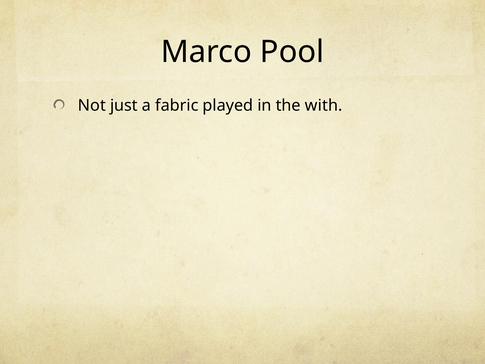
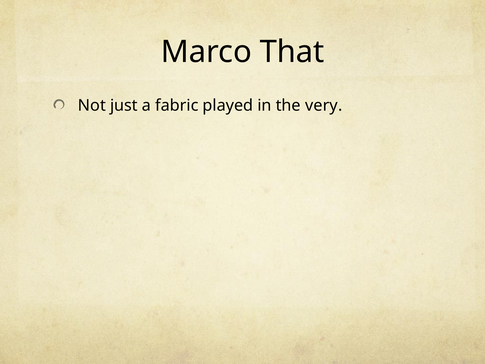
Pool: Pool -> That (292, 52)
with: with -> very (324, 105)
